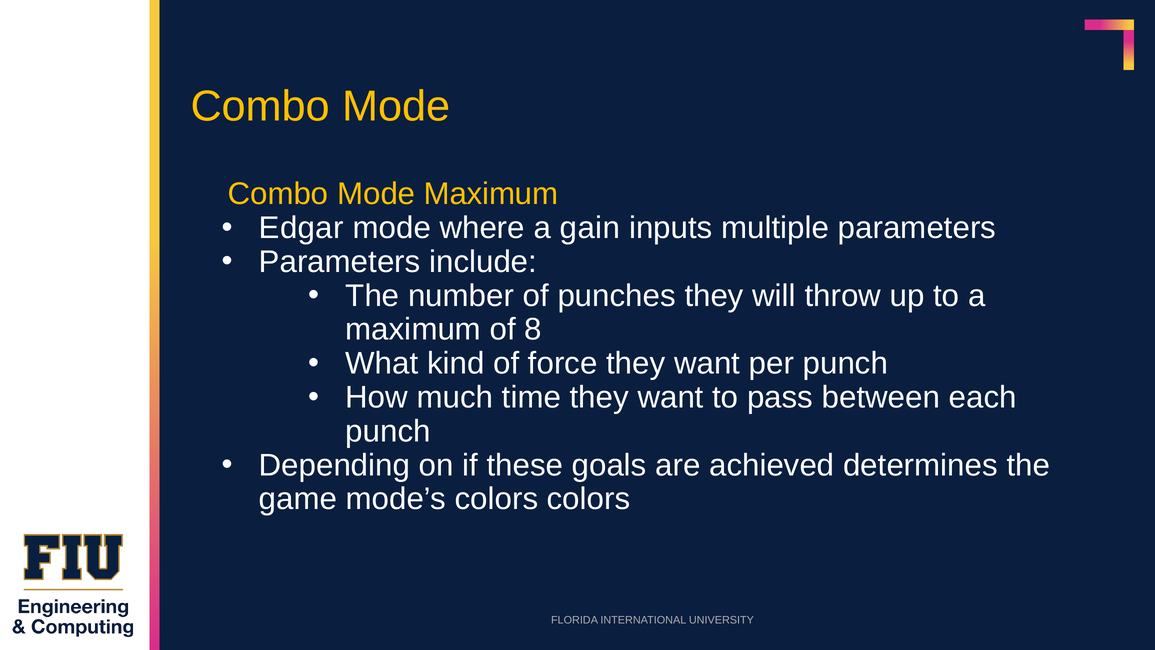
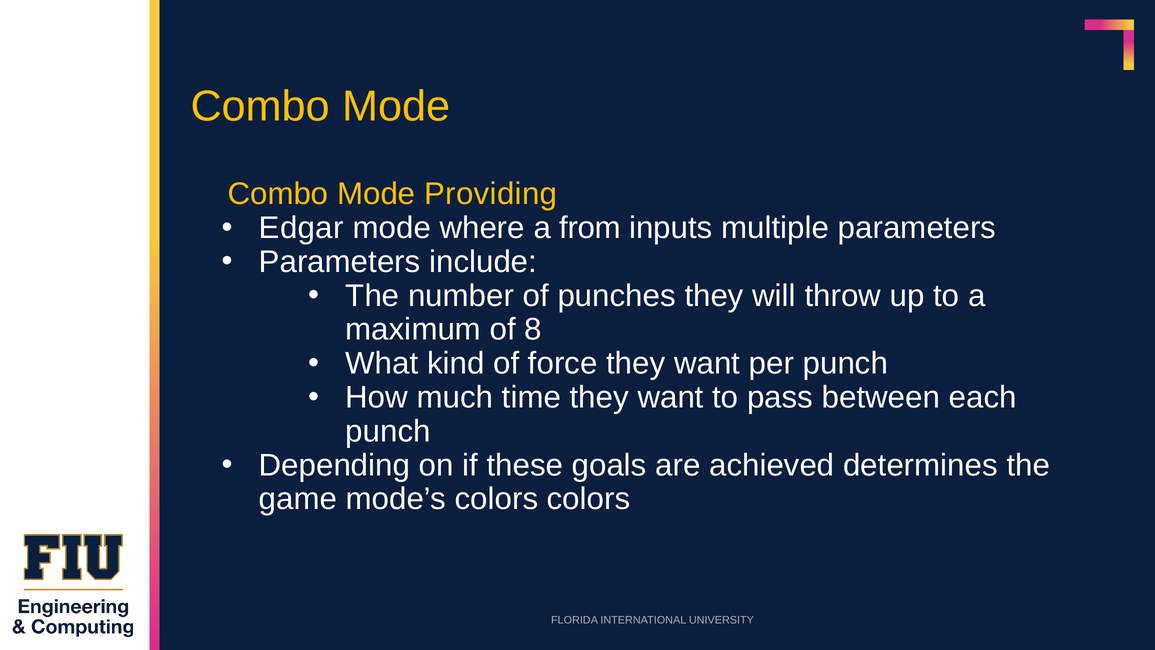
Mode Maximum: Maximum -> Providing (491, 194)
gain: gain -> from (590, 228)
